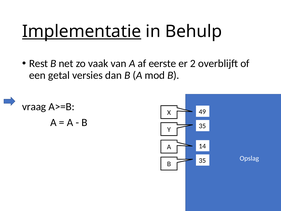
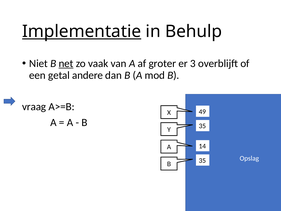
Rest: Rest -> Niet (38, 63)
net underline: none -> present (66, 63)
eerste: eerste -> groter (162, 63)
2: 2 -> 3 (193, 63)
versies: versies -> andere (88, 75)
